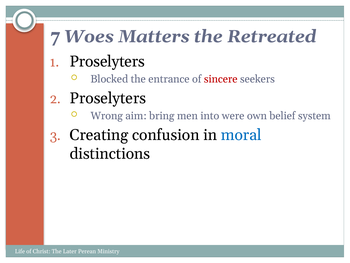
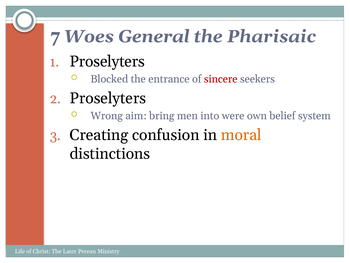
Matters: Matters -> General (154, 36)
Retreated: Retreated -> Pharisaic (272, 36)
moral colour: blue -> orange (241, 135)
